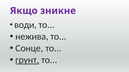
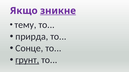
зникне underline: none -> present (58, 11)
води: води -> тему (25, 25)
нежива: нежива -> прирда (32, 37)
